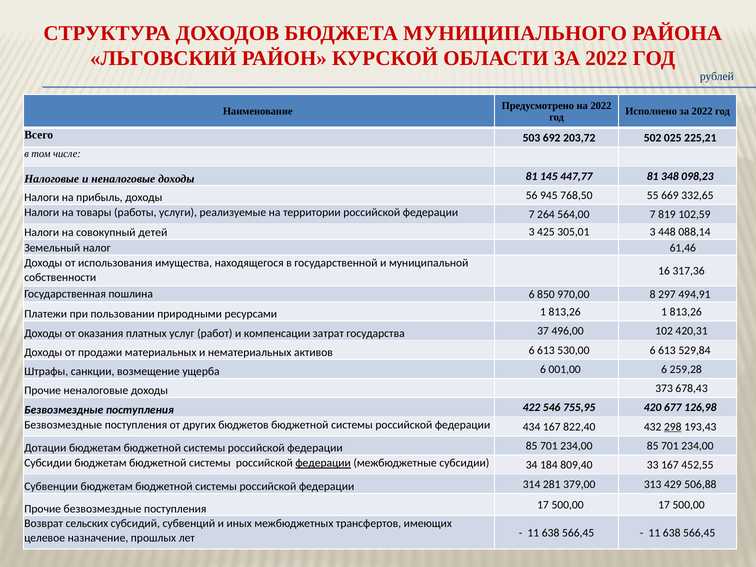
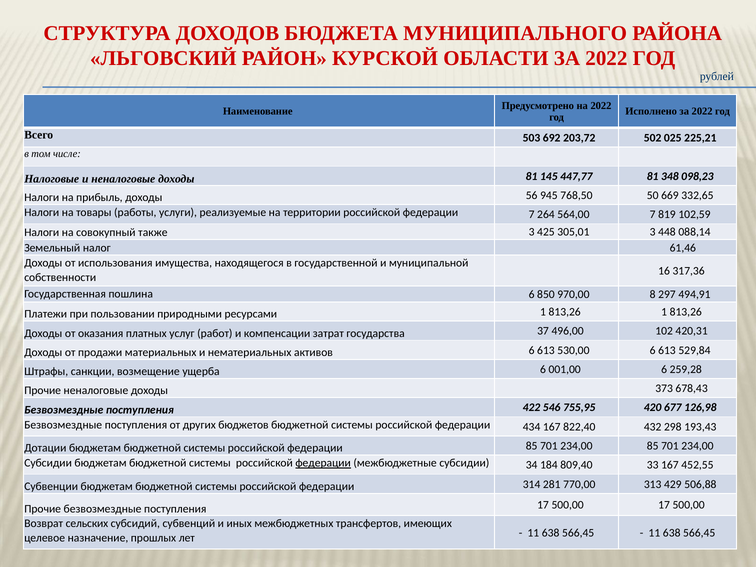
55: 55 -> 50 (653, 195)
детей: детей -> также (153, 232)
298 underline: present -> none (673, 427)
379,00: 379,00 -> 770,00 (579, 484)
